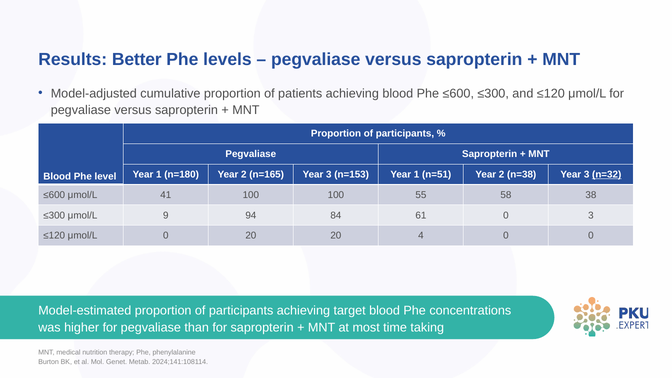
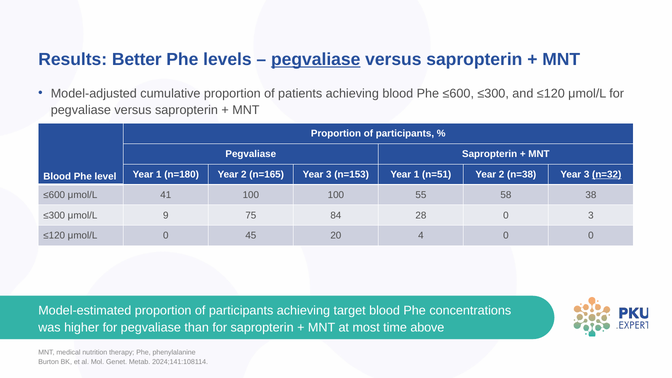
pegvaliase underline: none -> present (316, 60)
94: 94 -> 75 (251, 215)
61: 61 -> 28 (421, 215)
0 20: 20 -> 45 (251, 236)
taking: taking -> above (427, 327)
